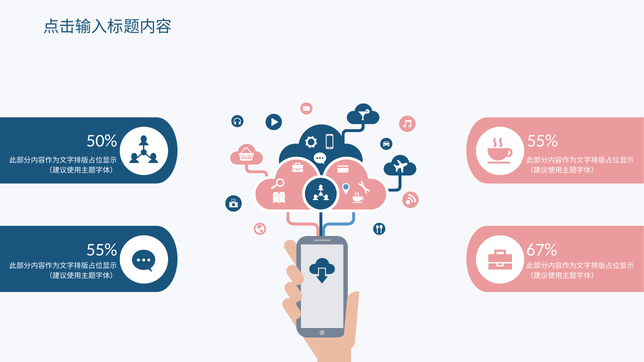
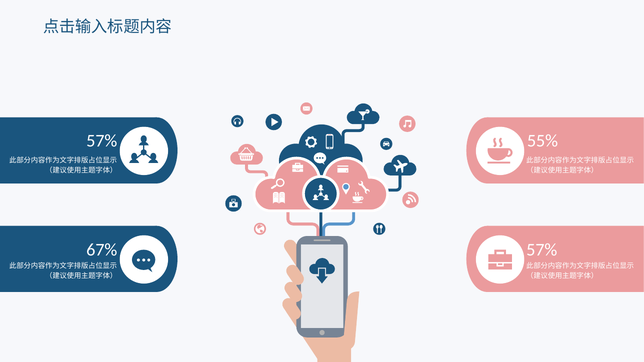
50%: 50% -> 57% (102, 141)
55%: 55% -> 67% (102, 250)
67%: 67% -> 57% (542, 250)
